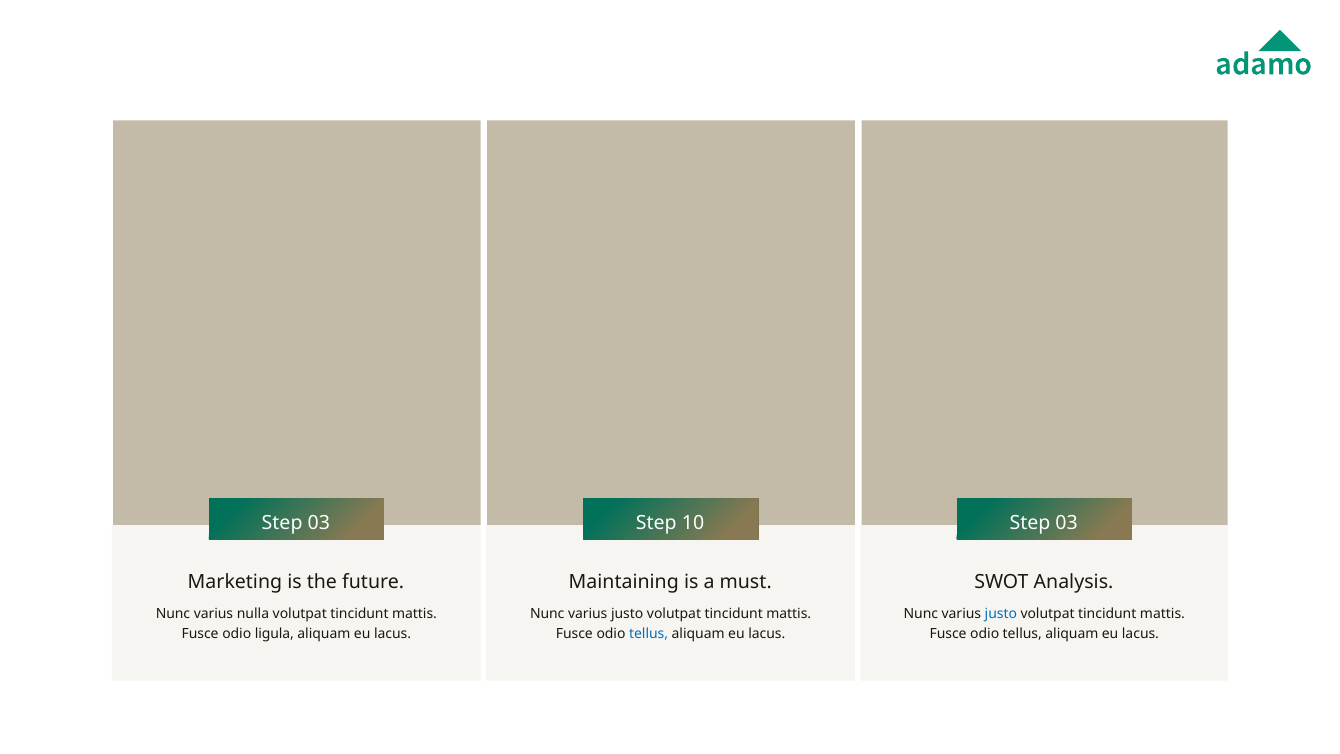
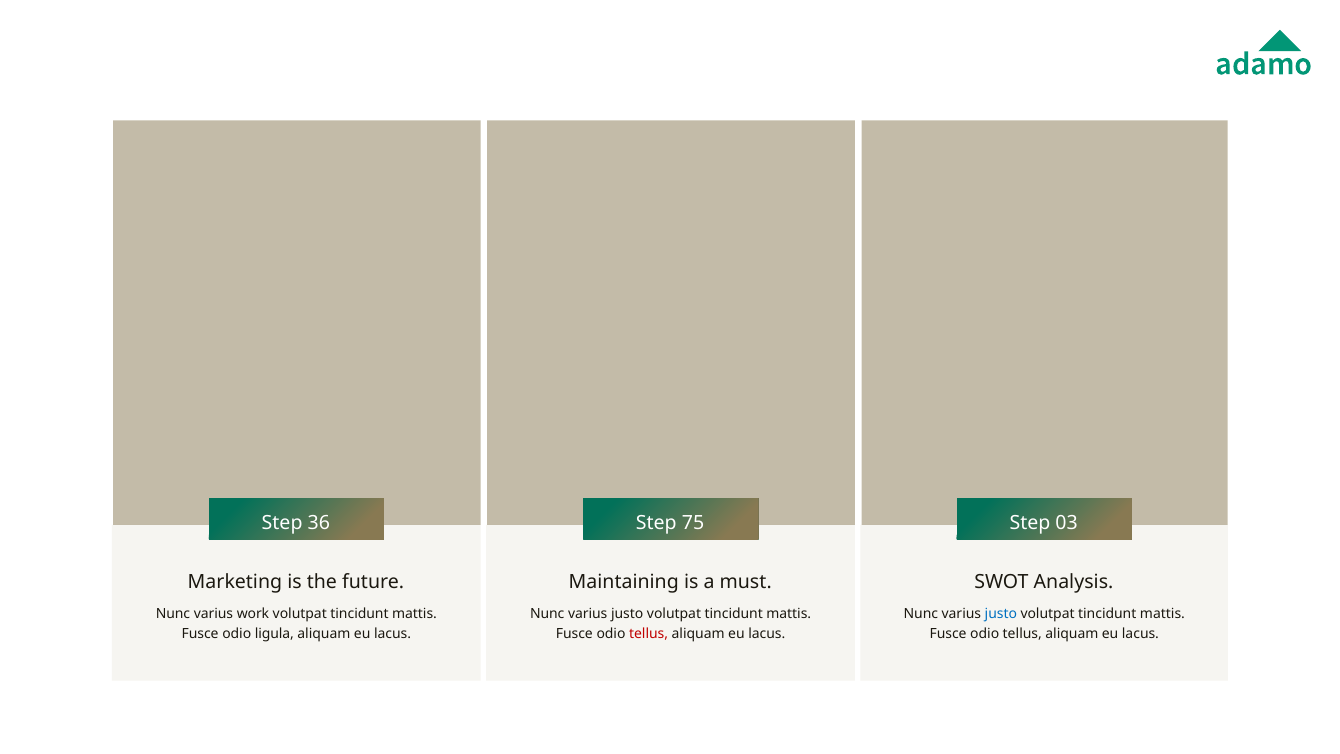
03: 03 -> 36 (319, 523)
10: 10 -> 75 (693, 523)
nulla: nulla -> work (253, 614)
tellus colour: blue -> red (649, 634)
